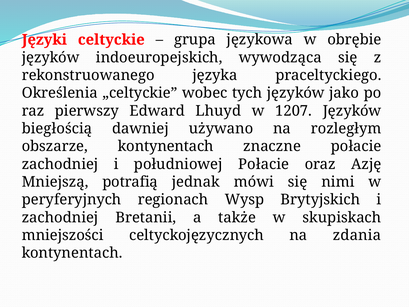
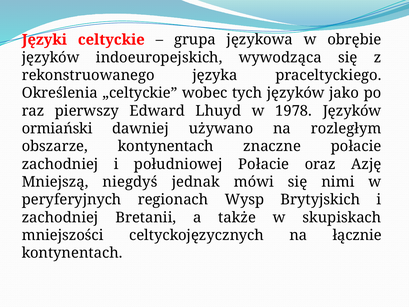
1207: 1207 -> 1978 (294, 111)
biegłością: biegłością -> ormiański (57, 129)
potrafią: potrafią -> niegdyś (130, 182)
zdania: zdania -> łącznie (357, 235)
